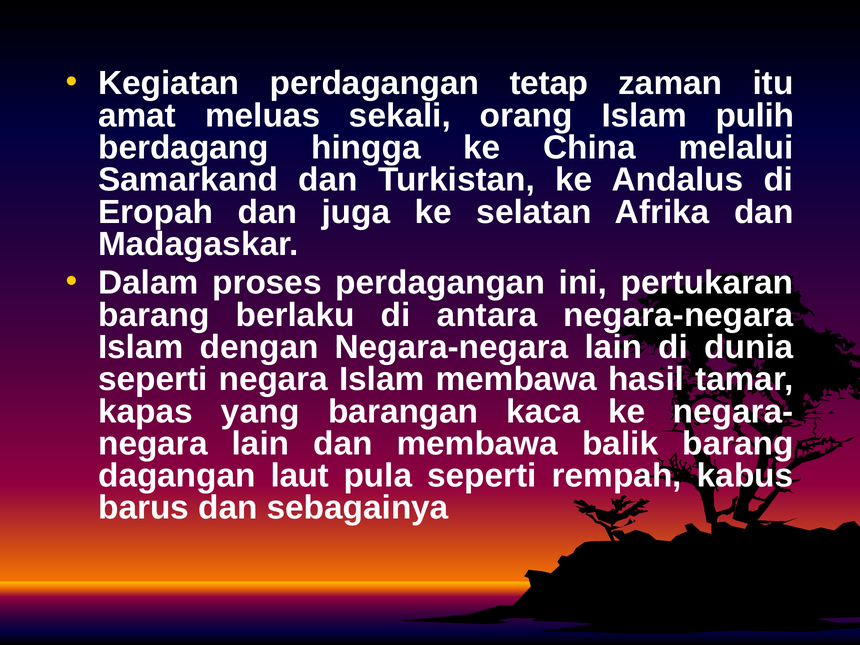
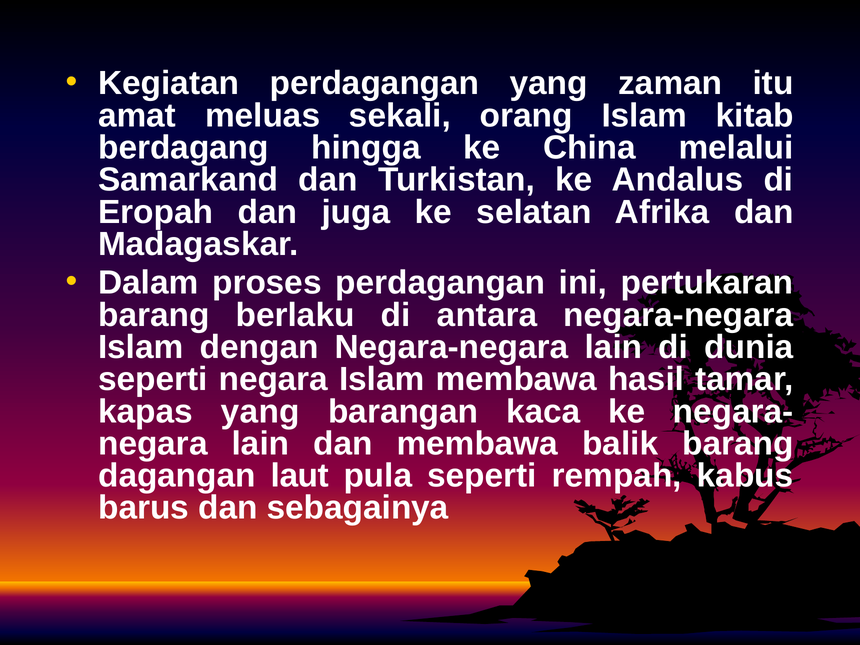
perdagangan tetap: tetap -> yang (549, 83)
pulih: pulih -> kitab (755, 116)
